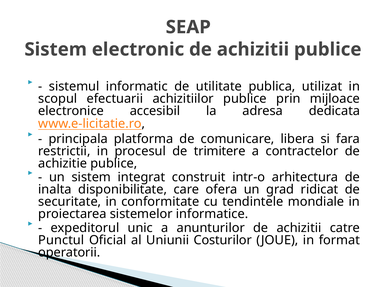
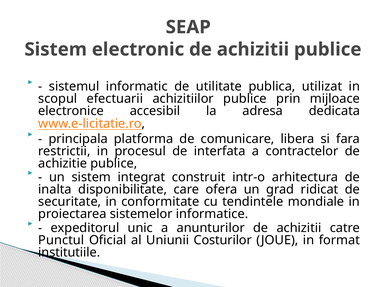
trimitere: trimitere -> interfata (220, 151)
operatorii: operatorii -> institutiile (69, 253)
